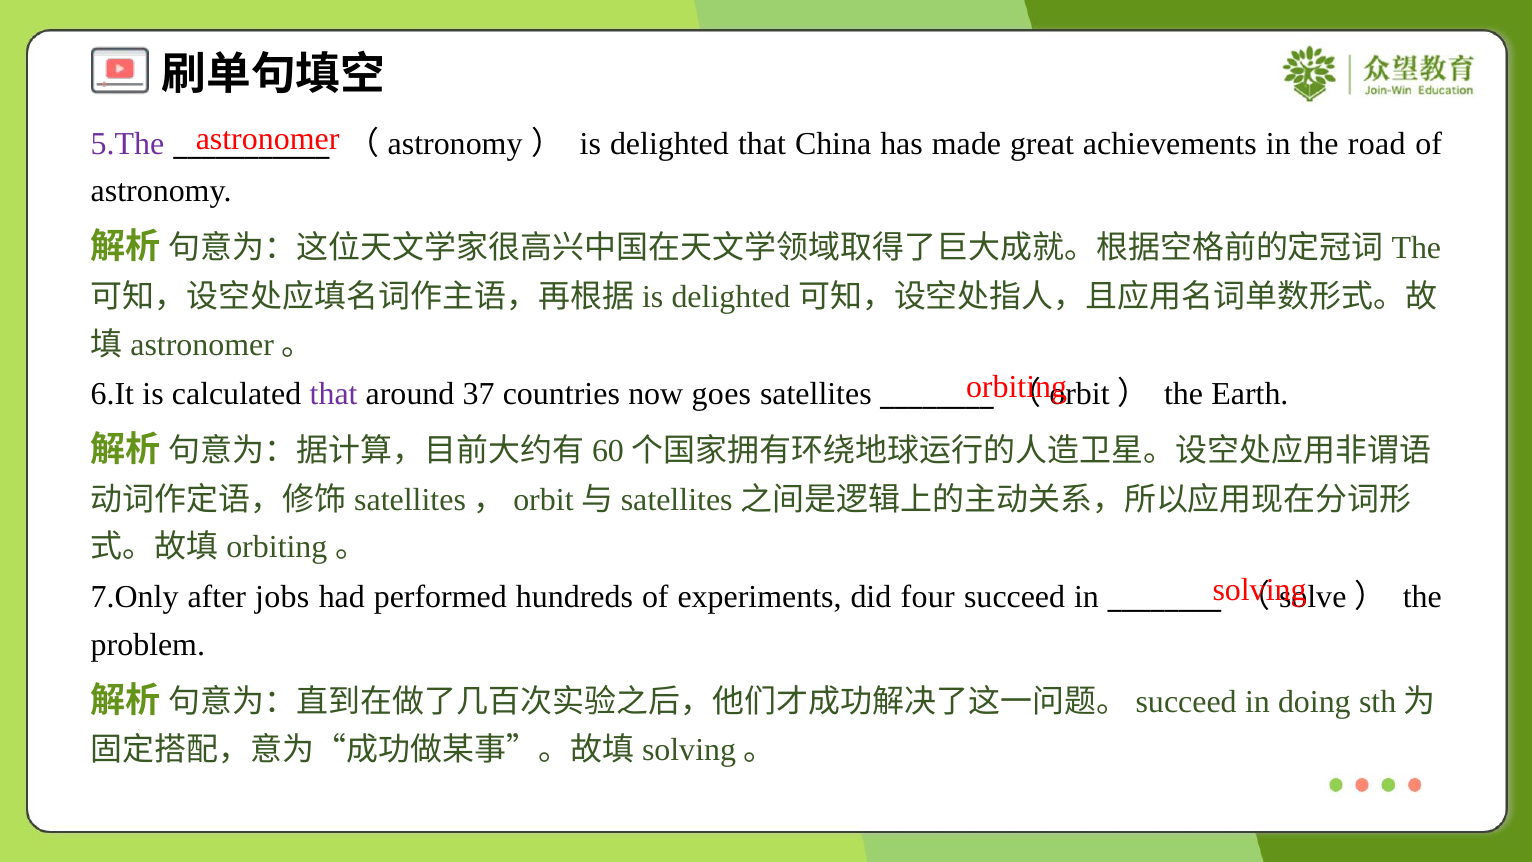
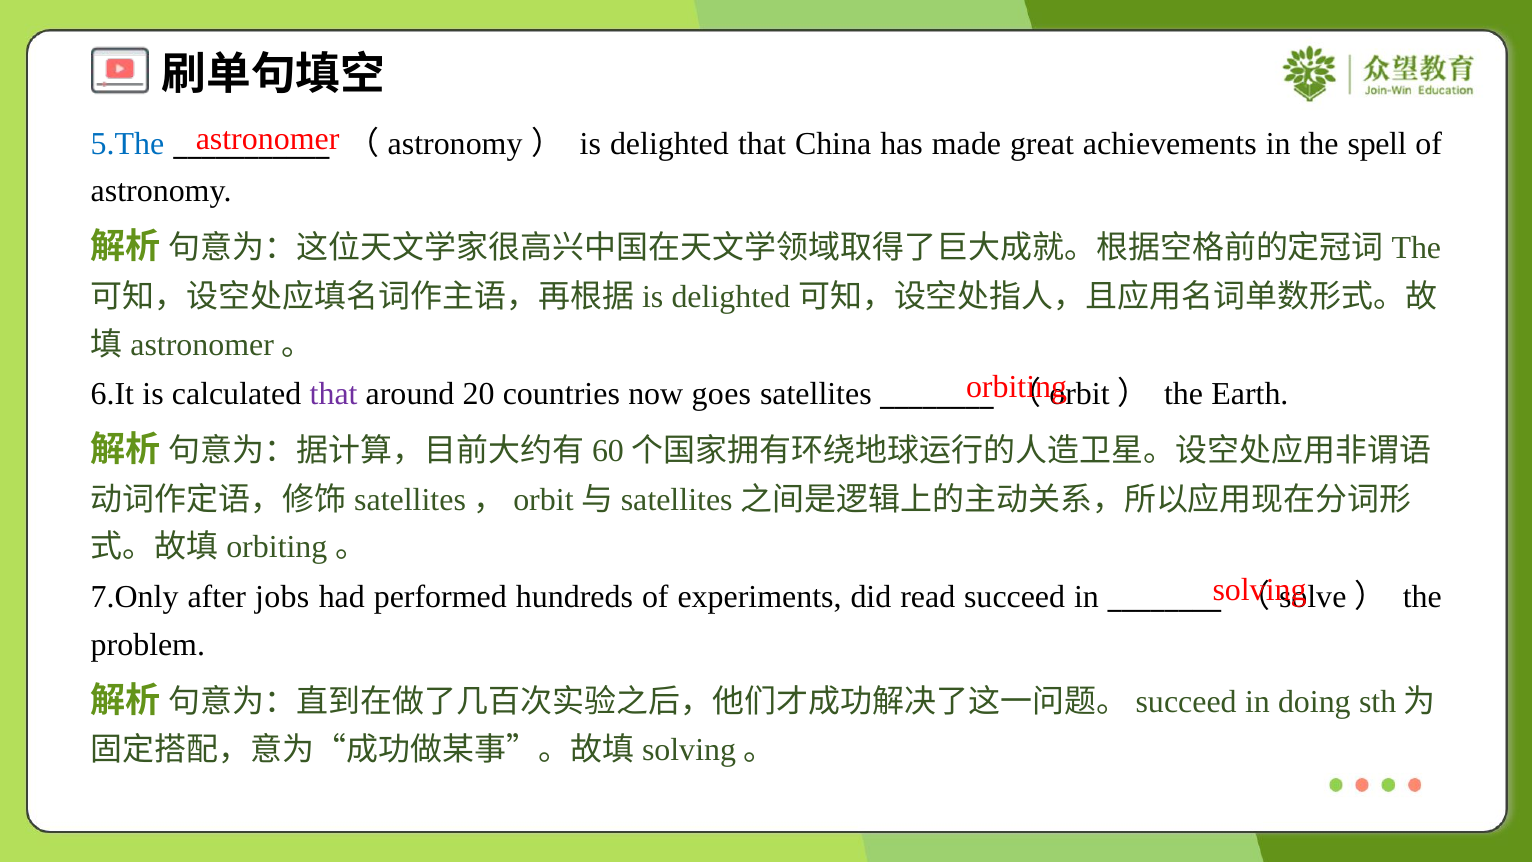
5.The colour: purple -> blue (127, 144)
road: road -> spell (1377, 144)
37: 37 -> 20 (479, 393)
four: four -> read (928, 596)
